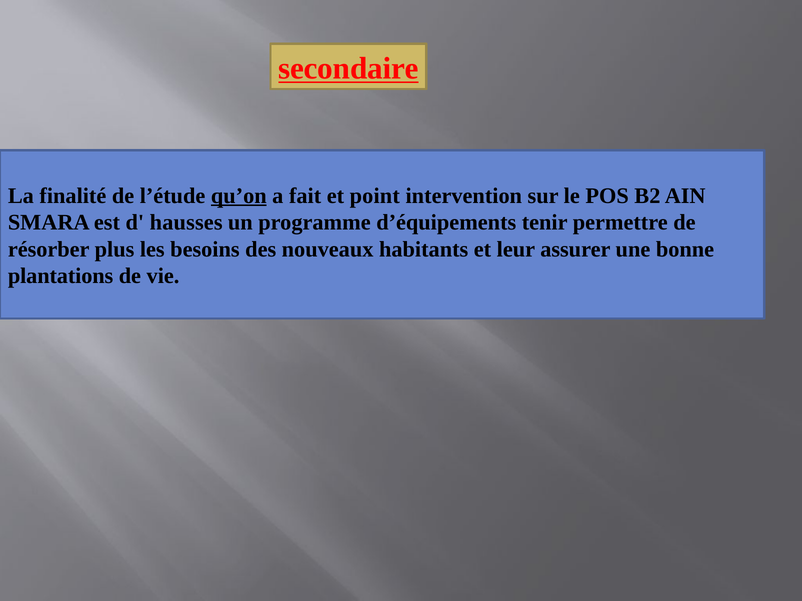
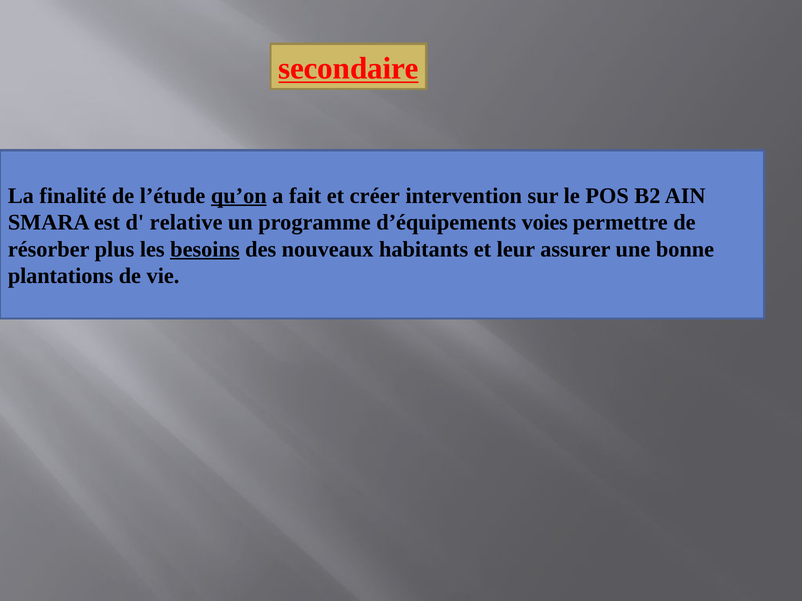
point: point -> créer (375, 196)
hausses: hausses -> relative (186, 223)
tenir: tenir -> voies (545, 223)
besoins underline: none -> present (205, 249)
